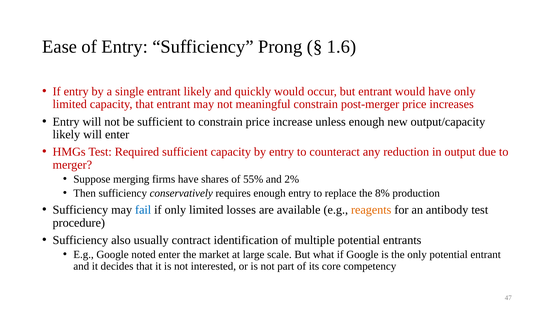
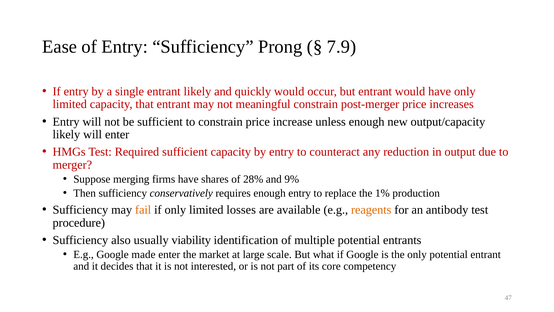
1.6: 1.6 -> 7.9 (342, 47)
55%: 55% -> 28% (253, 179)
2%: 2% -> 9% (292, 179)
8%: 8% -> 1% (382, 193)
fail colour: blue -> orange (143, 210)
contract: contract -> viability (191, 240)
noted: noted -> made (143, 254)
